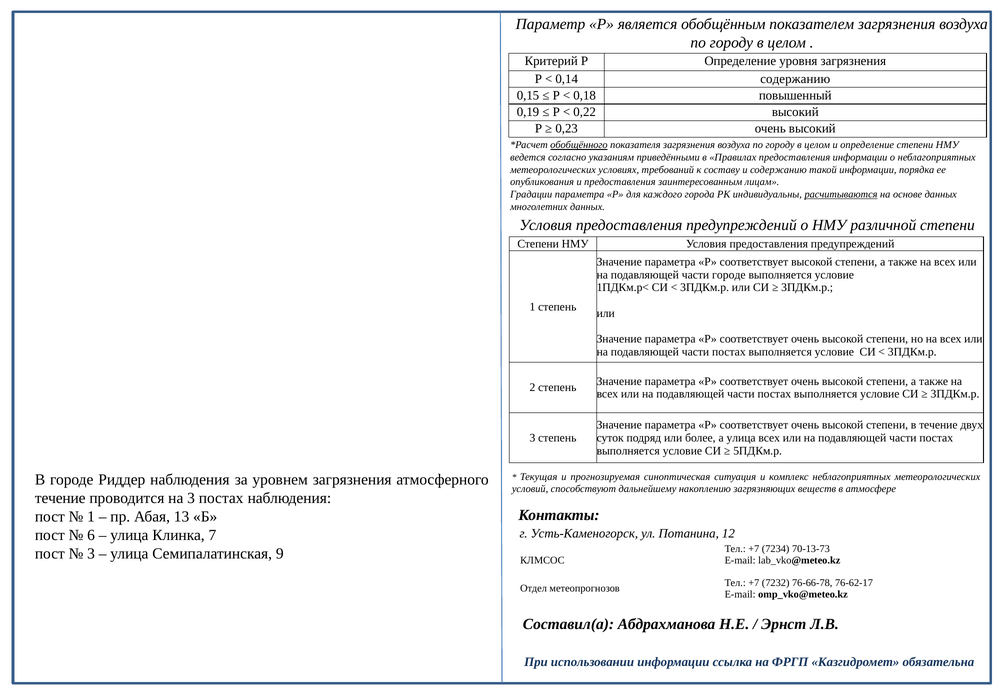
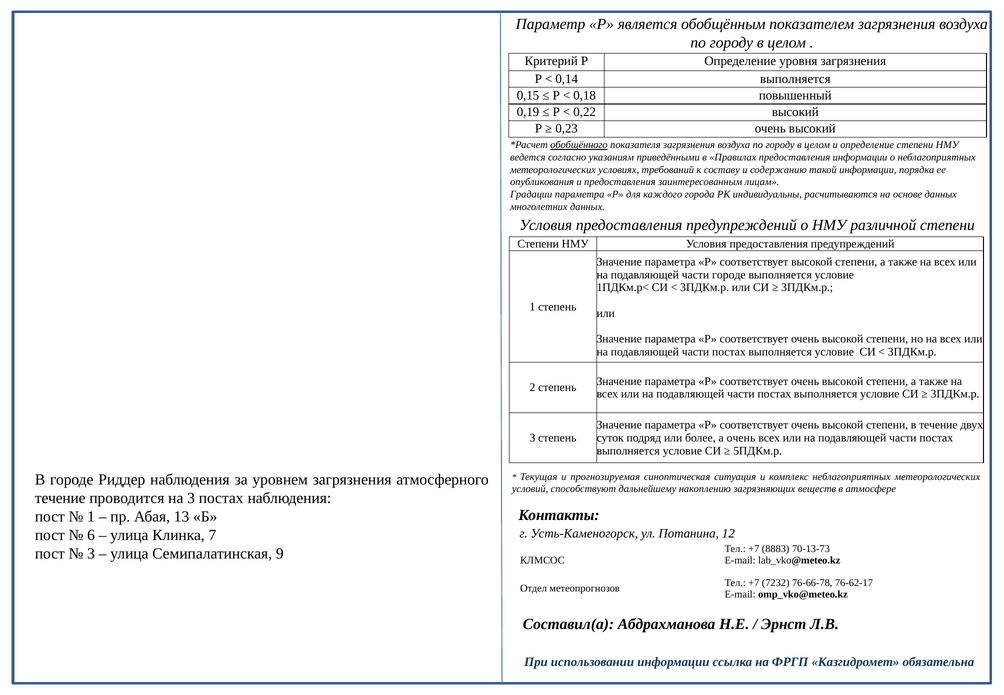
0,14 содержанию: содержанию -> выполняется (795, 79)
расчитываются underline: present -> none (841, 194)
а улица: улица -> очень (741, 438)
7234: 7234 -> 8883 (776, 549)
